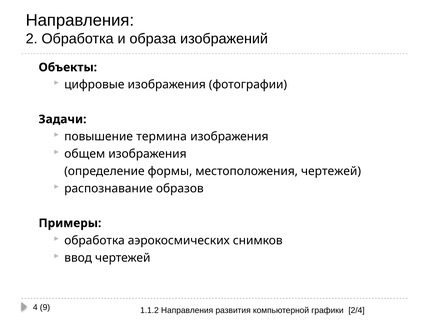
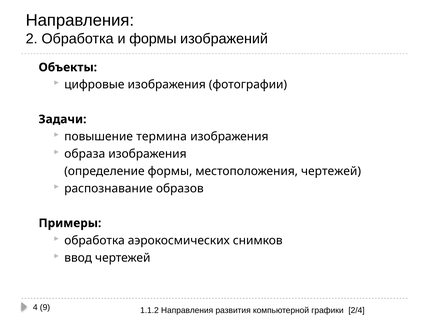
и образа: образа -> формы (153, 39)
общем: общем -> образа (85, 154)
